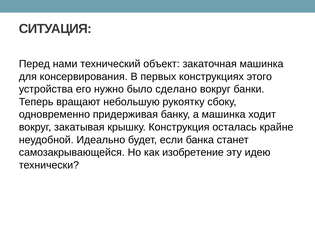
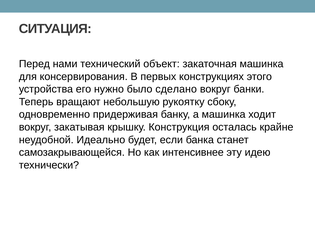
изобретение: изобретение -> интенсивнее (193, 152)
